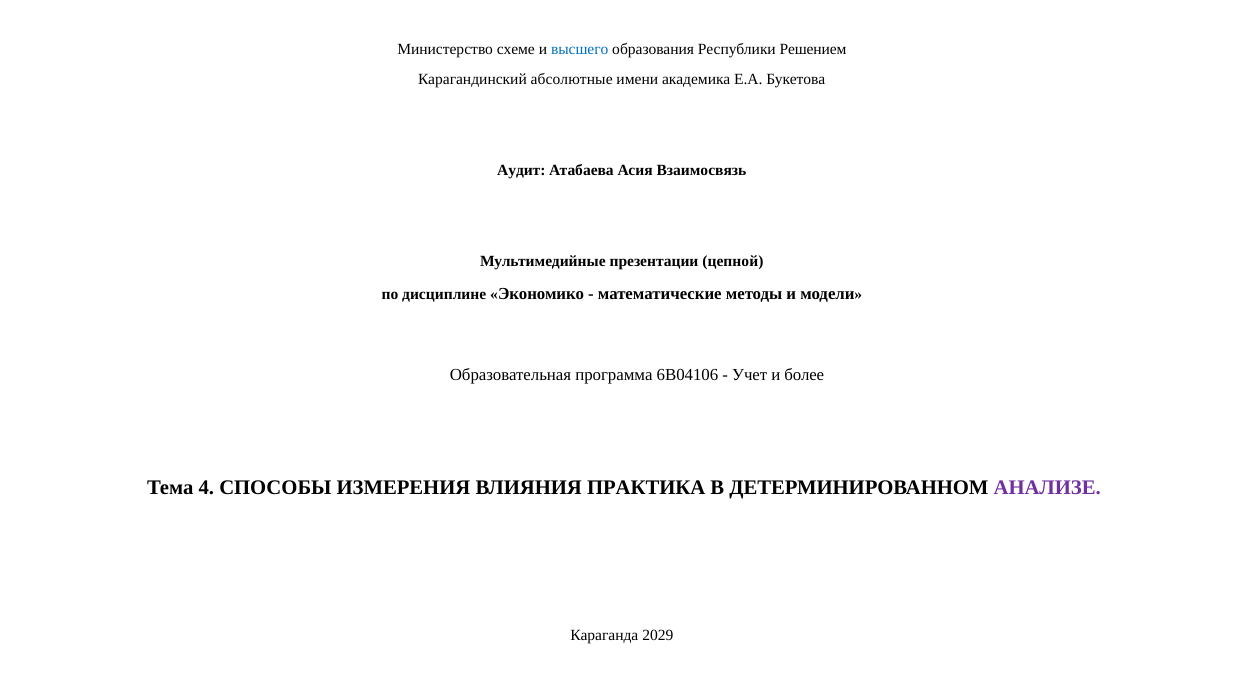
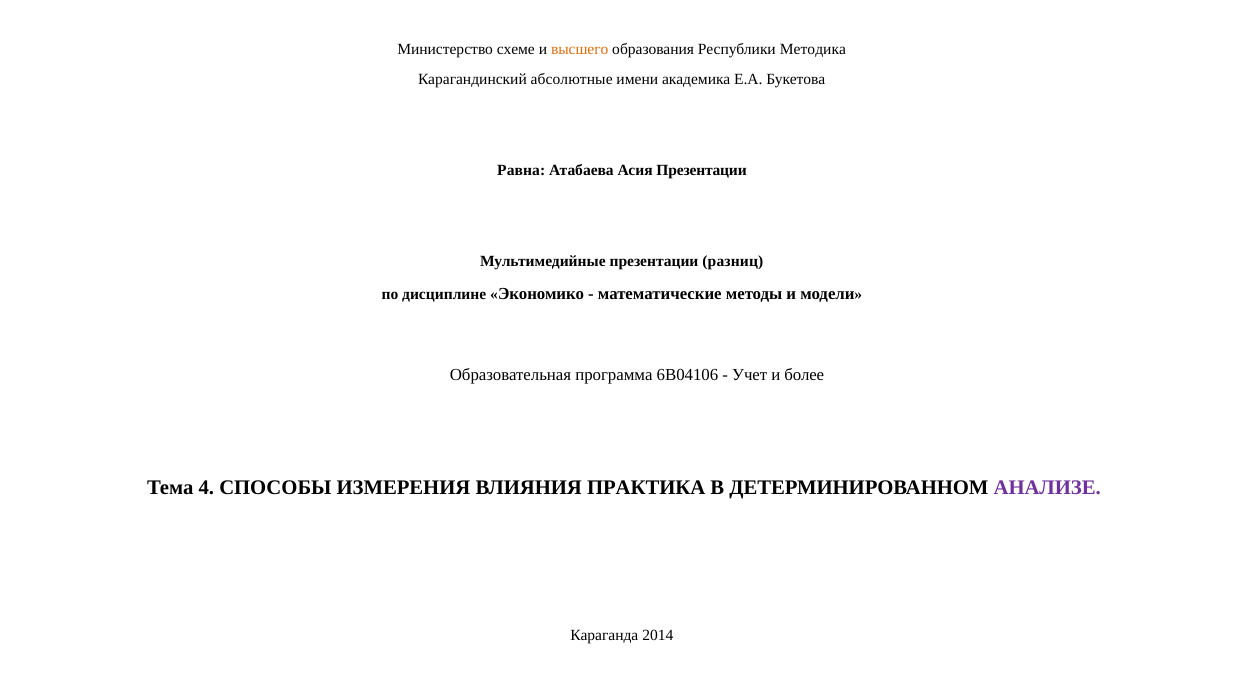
высшего colour: blue -> orange (580, 49)
Решением: Решением -> Методика (813, 49)
Аудит: Аудит -> Равна (521, 170)
Асия Взаимосвязь: Взаимосвязь -> Презентации (702, 170)
цепной: цепной -> разниц (733, 261)
2029: 2029 -> 2014 (658, 636)
